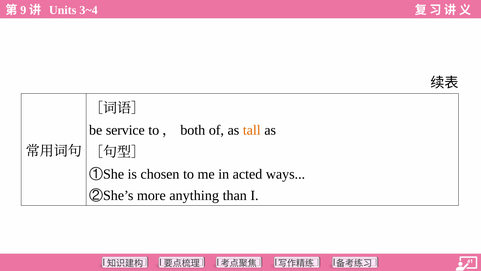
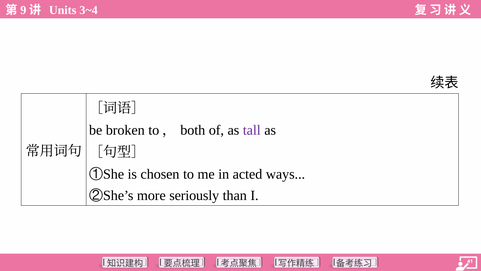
service: service -> broken (125, 130)
tall colour: orange -> purple (252, 130)
anything: anything -> seriously (194, 195)
